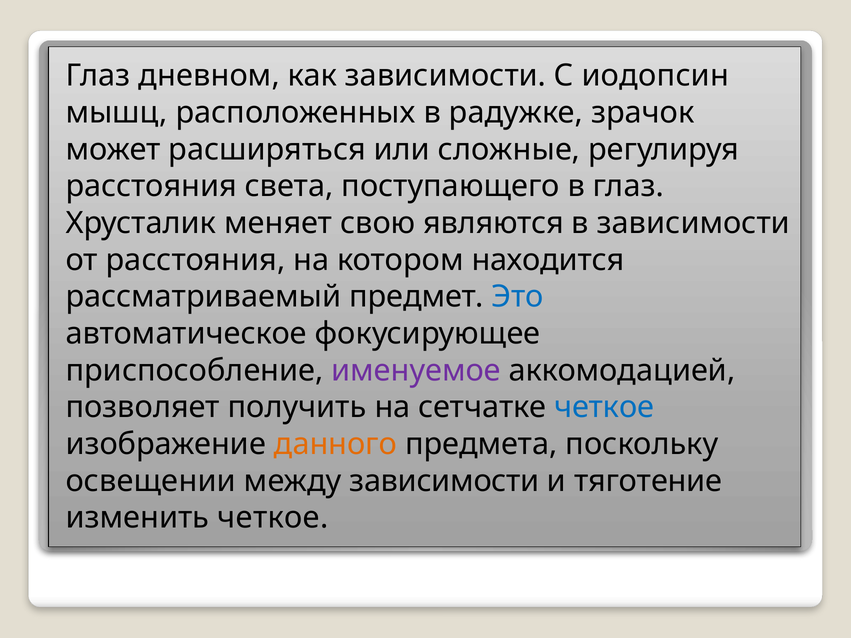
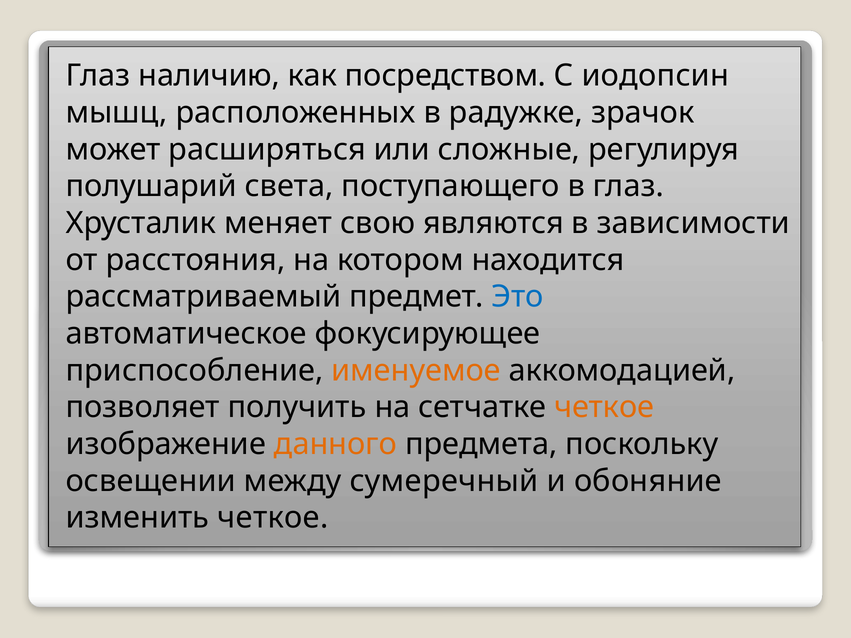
дневном: дневном -> наличию (209, 76)
как зависимости: зависимости -> посредством (446, 76)
расстояния: расстояния -> полушарий (151, 186)
именуемое colour: purple -> orange (416, 371)
четкое colour: blue -> orange (604, 407)
между зависимости: зависимости -> сумеречный (444, 481)
тяготение: тяготение -> обоняние (648, 481)
